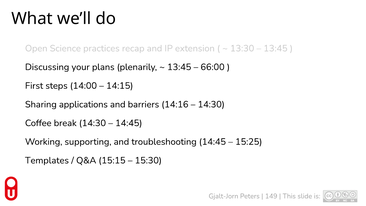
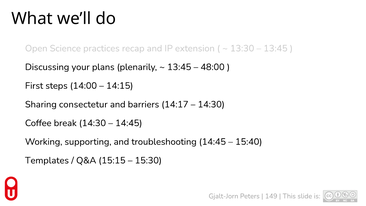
66:00: 66:00 -> 48:00 (213, 67)
applications: applications -> consectetur (83, 104)
14:16: 14:16 -> 14:17 (175, 104)
15:25: 15:25 -> 15:40 (249, 142)
